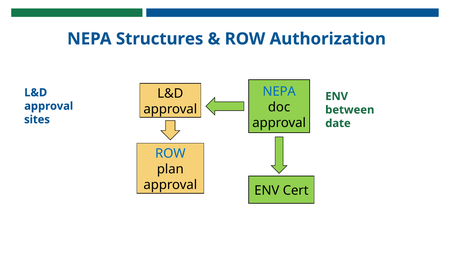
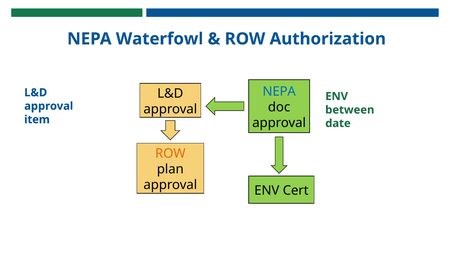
Structures: Structures -> Waterfowl (160, 39)
sites: sites -> item (37, 120)
ROW colour: blue -> orange (170, 153)
